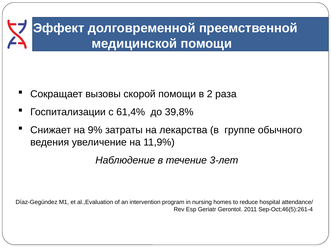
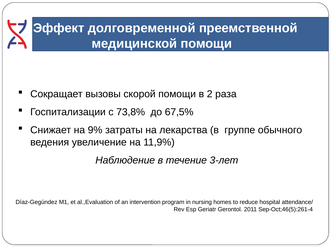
61,4%: 61,4% -> 73,8% (131, 112)
39,8%: 39,8% -> 67,5% (179, 112)
